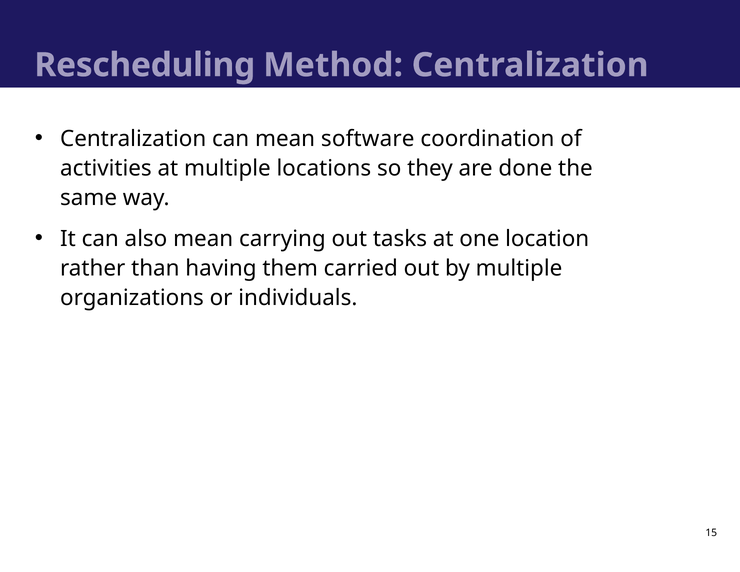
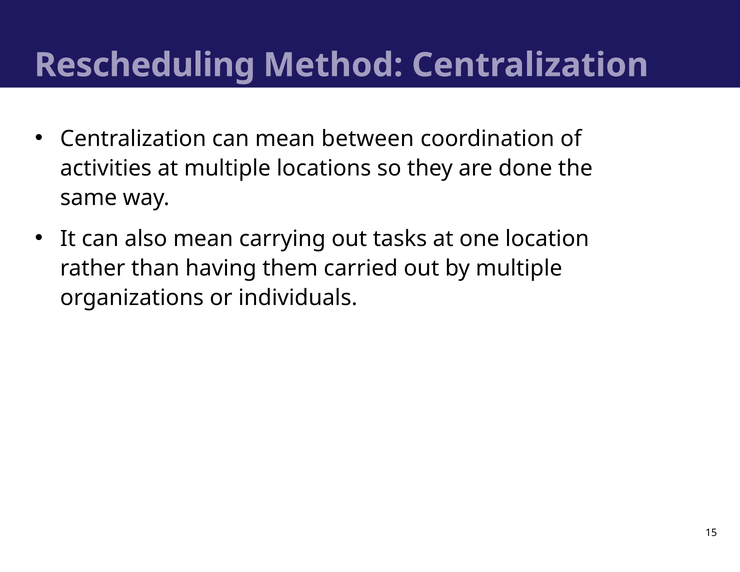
software: software -> between (368, 139)
